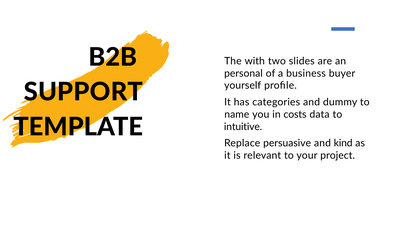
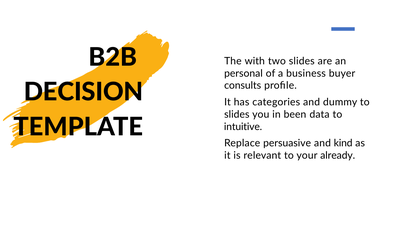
yourself: yourself -> consults (243, 85)
SUPPORT: SUPPORT -> DECISION (84, 92)
name: name -> slides (237, 114)
costs: costs -> been (295, 114)
project: project -> already (338, 155)
